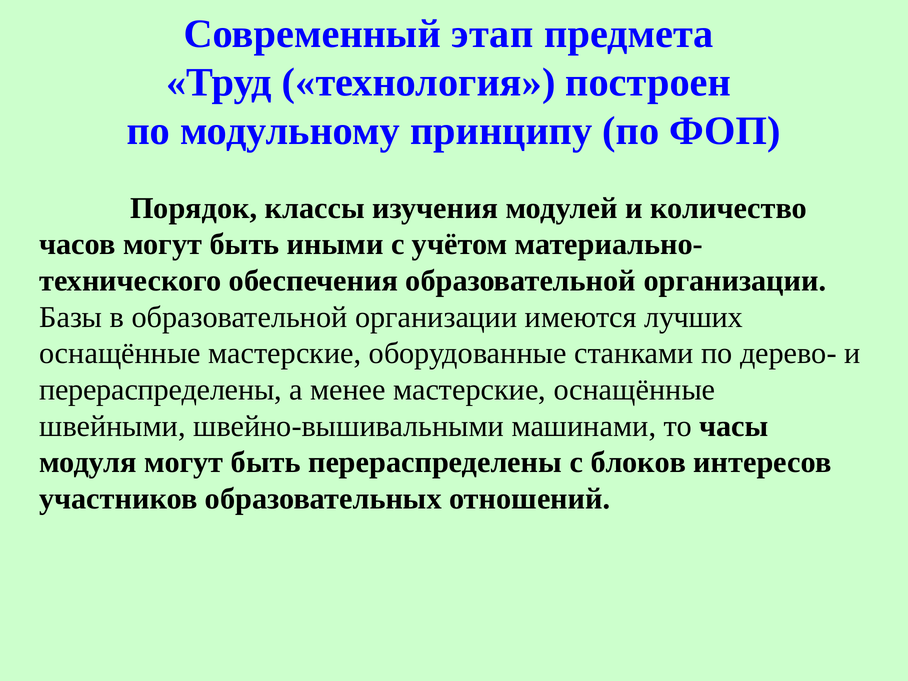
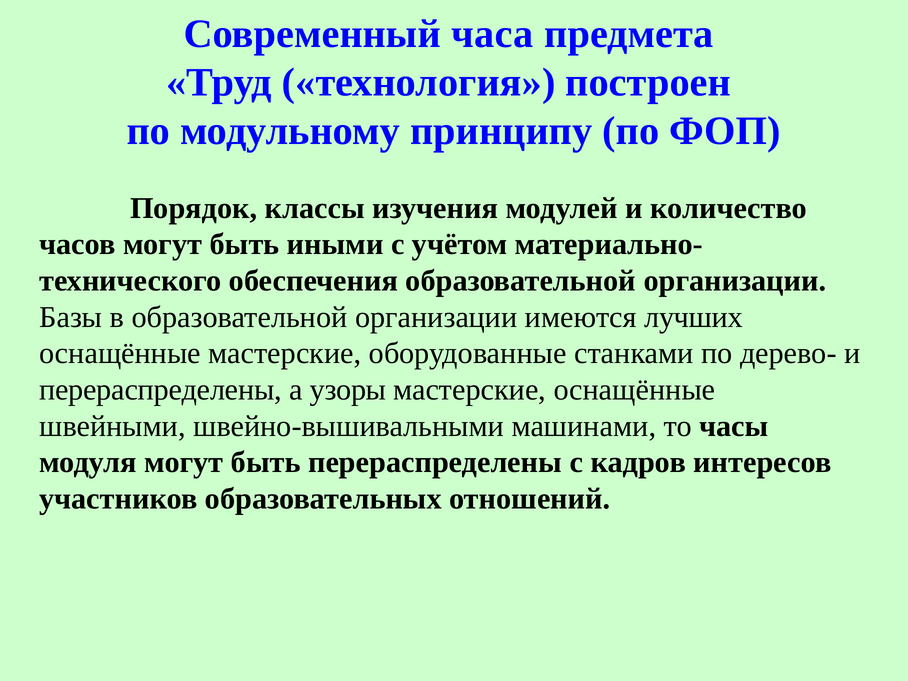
этап: этап -> часа (492, 34)
менее: менее -> узоры (348, 390)
блоков: блоков -> кадров (638, 462)
